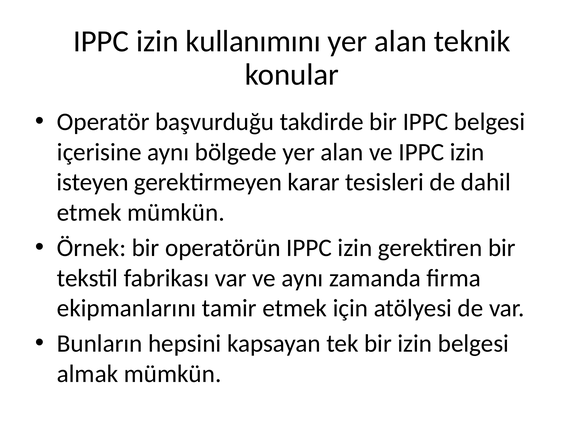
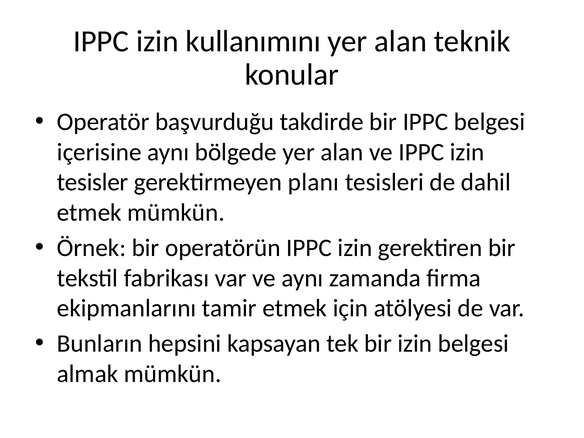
isteyen: isteyen -> tesisler (93, 182)
karar: karar -> planı (313, 182)
